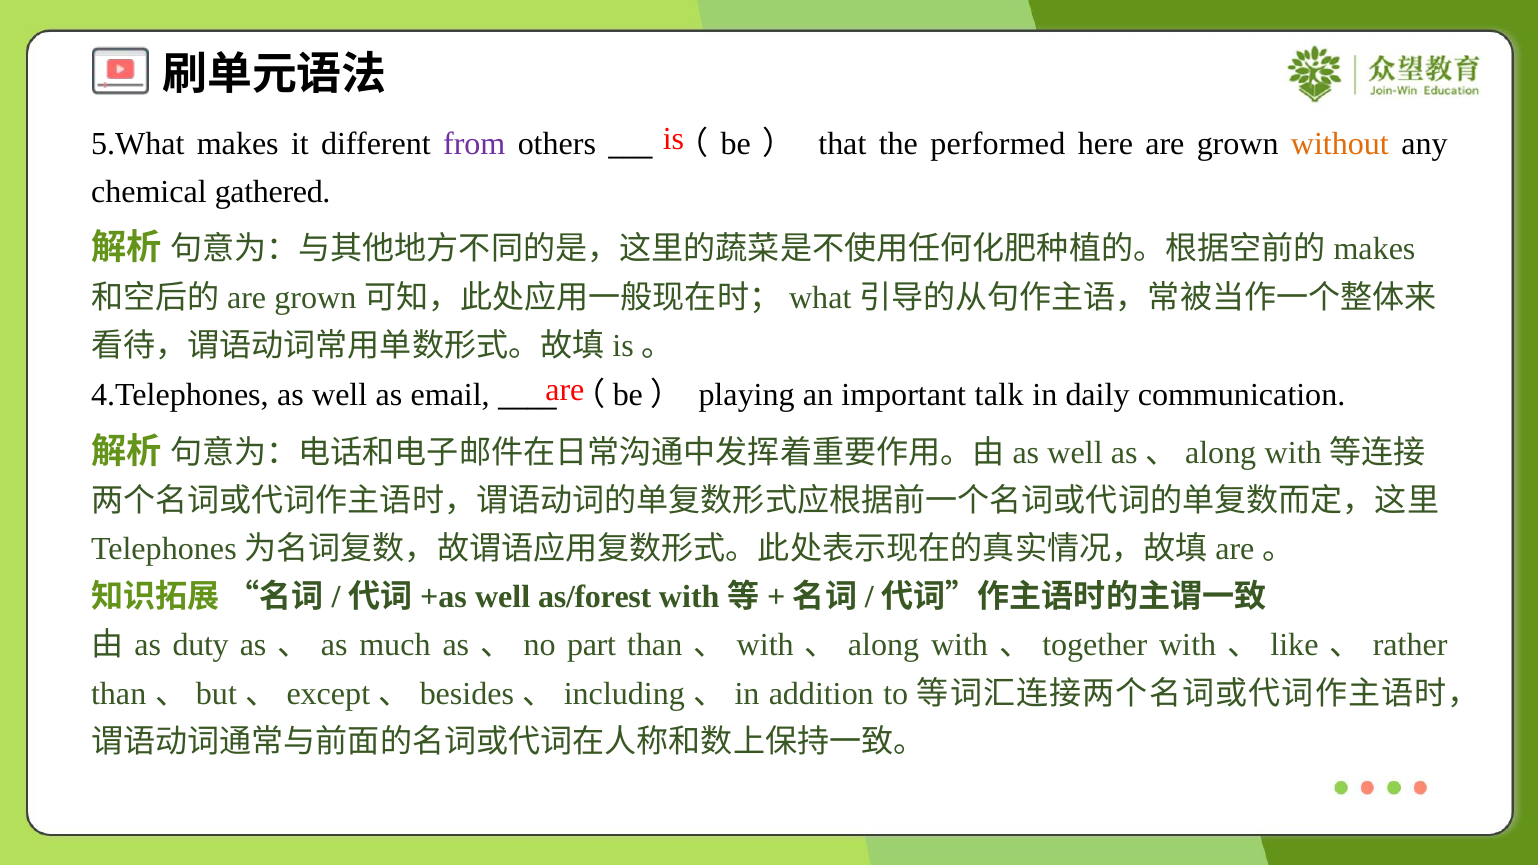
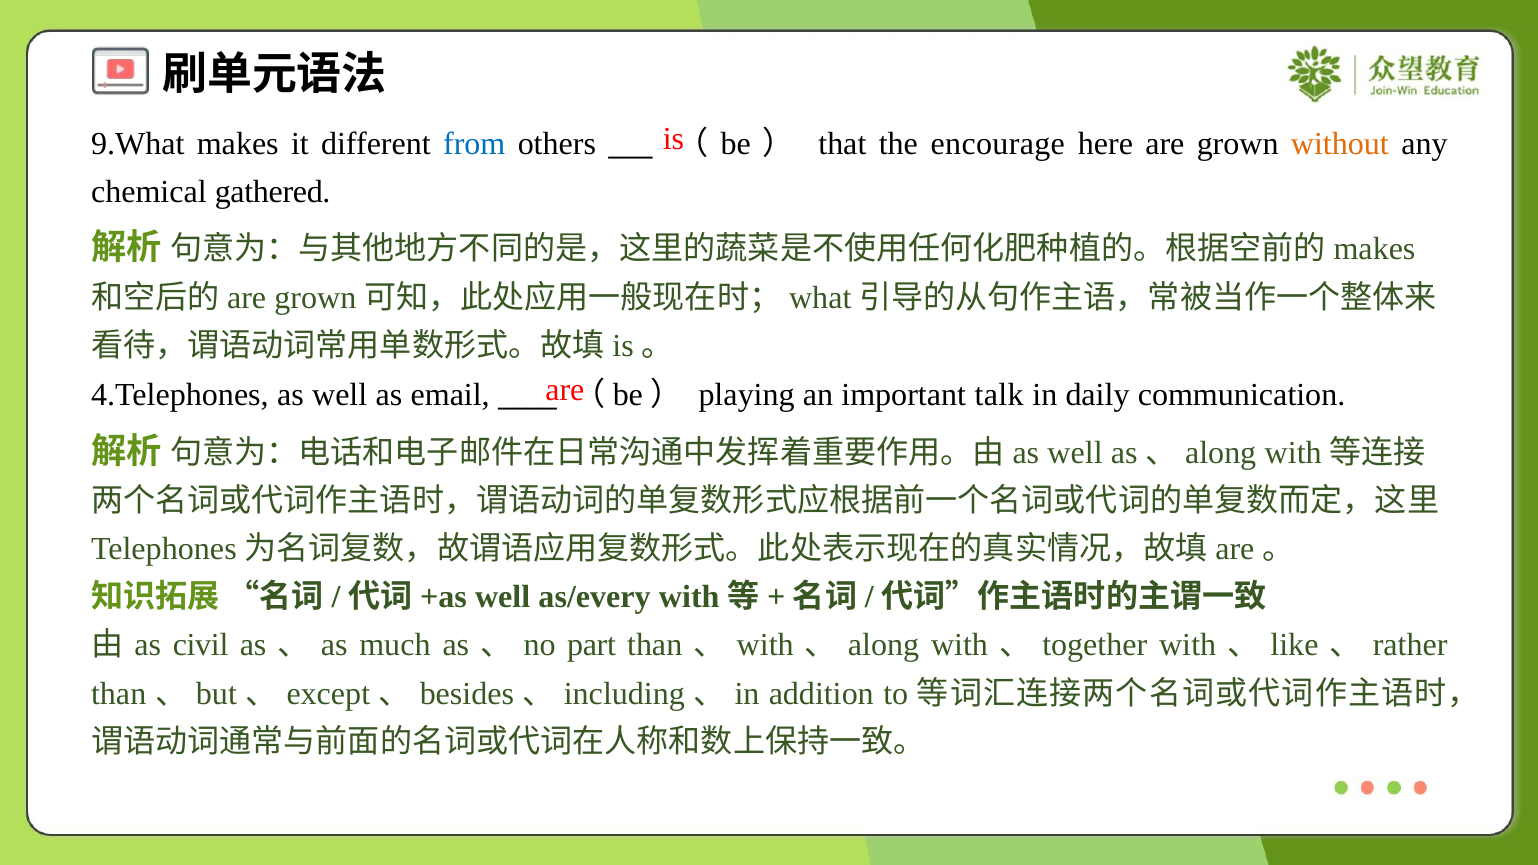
5.What: 5.What -> 9.What (138, 144)
from colour: purple -> blue (474, 144)
performed: performed -> encourage (998, 144)
as/forest: as/forest -> as/every (595, 597)
duty: duty -> civil (201, 645)
